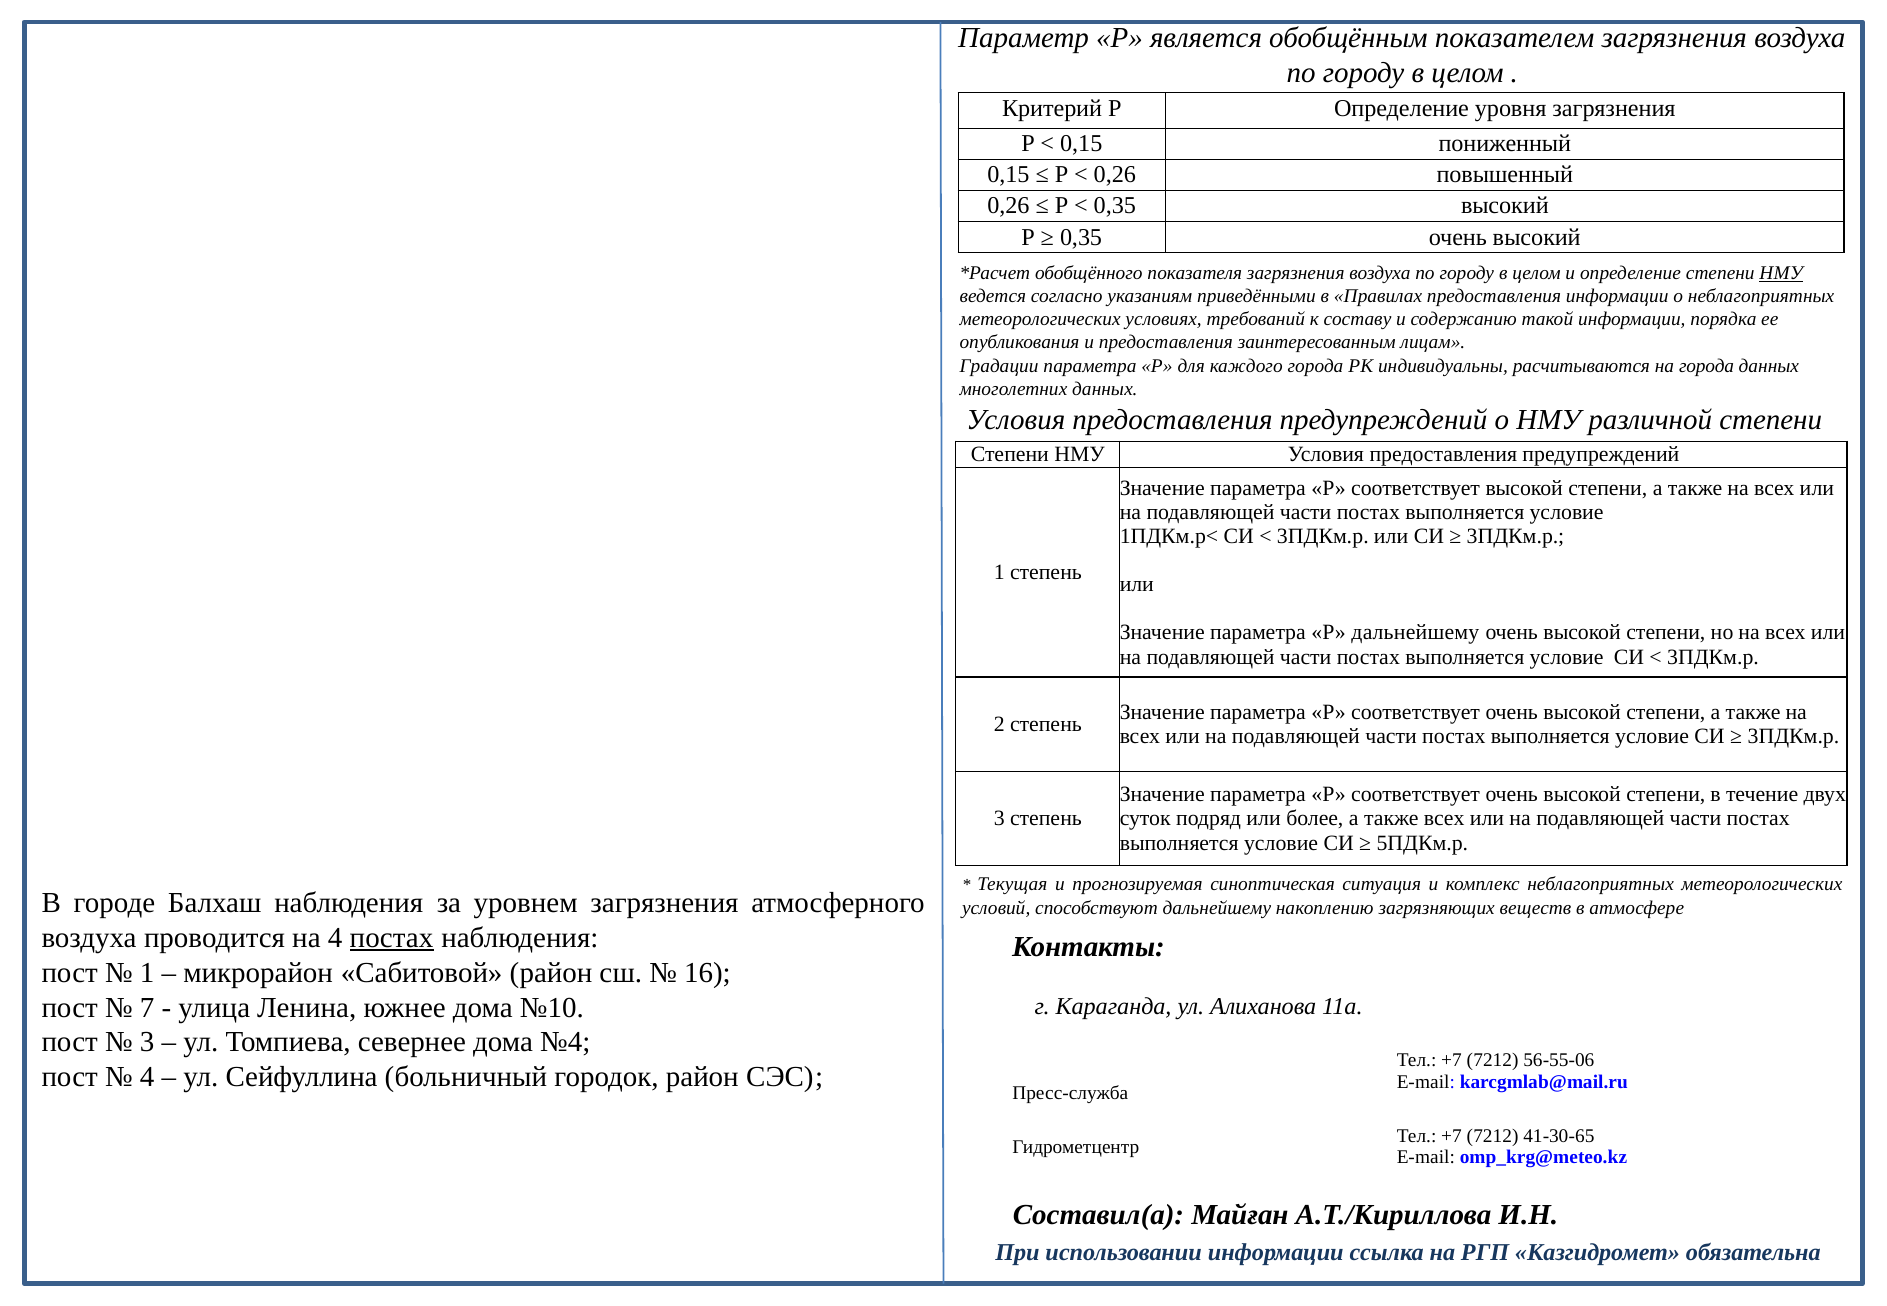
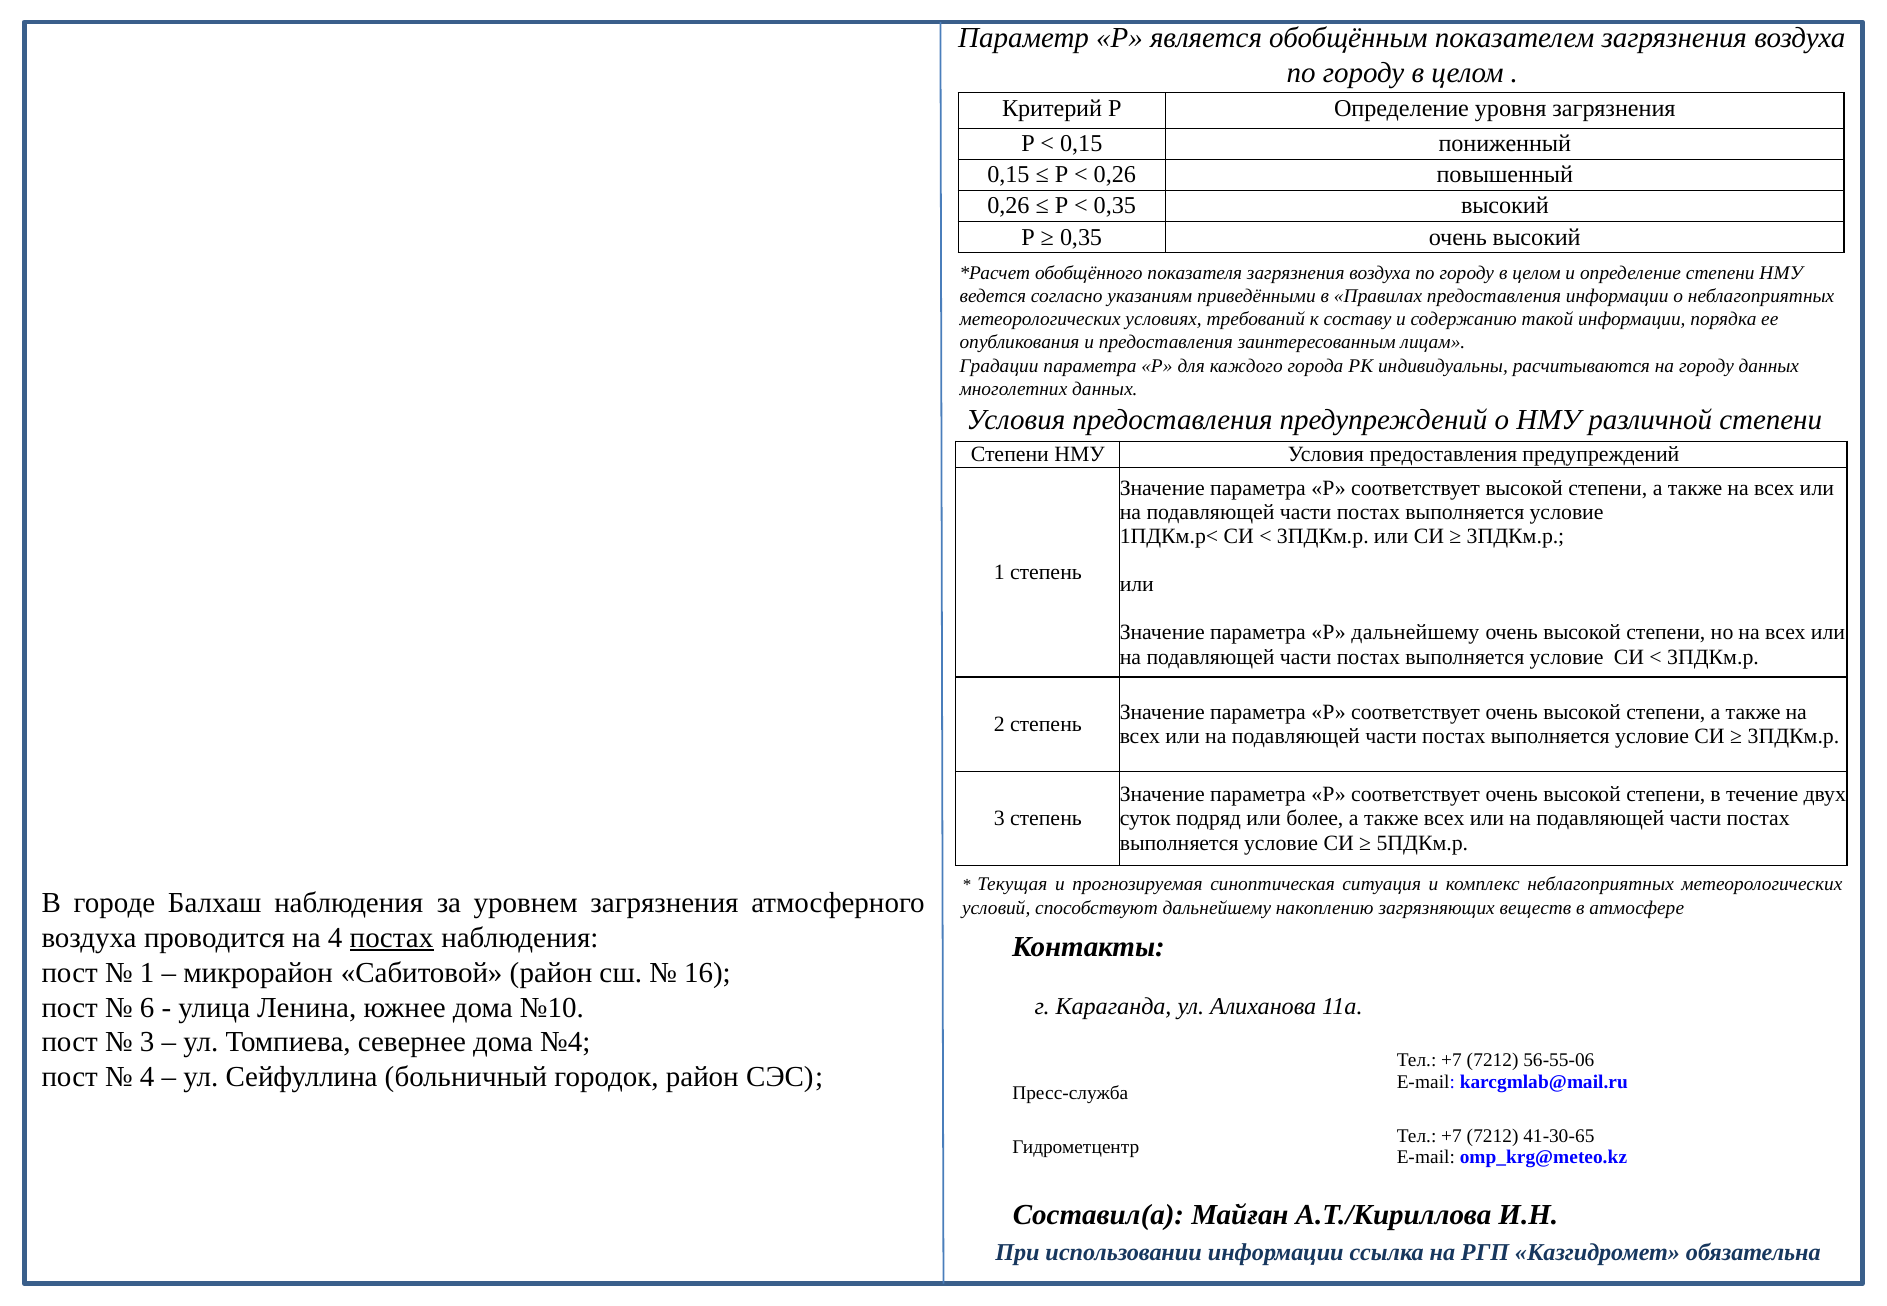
НМУ underline: present -> none (1781, 273)
на города: города -> городу (1707, 366)
7: 7 -> 6 (147, 1008)
